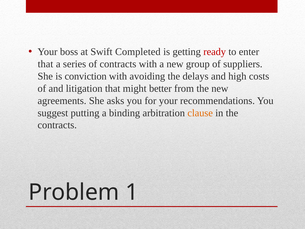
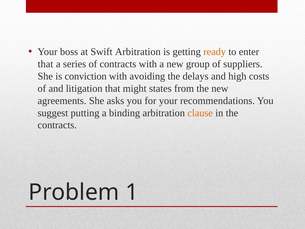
Swift Completed: Completed -> Arbitration (138, 52)
ready colour: red -> orange (215, 52)
better: better -> states (160, 88)
